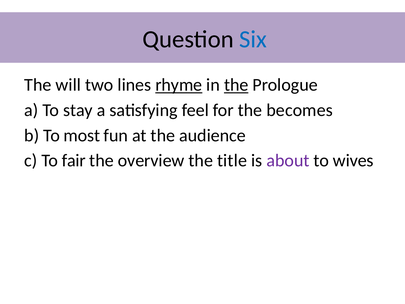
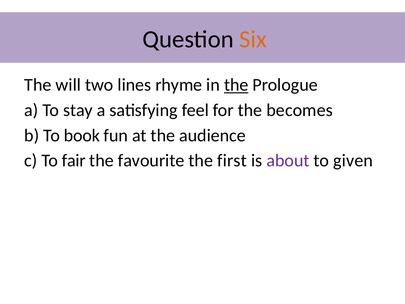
Six colour: blue -> orange (253, 39)
rhyme underline: present -> none (179, 85)
most: most -> book (82, 135)
overview: overview -> favourite (151, 161)
title: title -> first (232, 161)
wives: wives -> given (353, 161)
